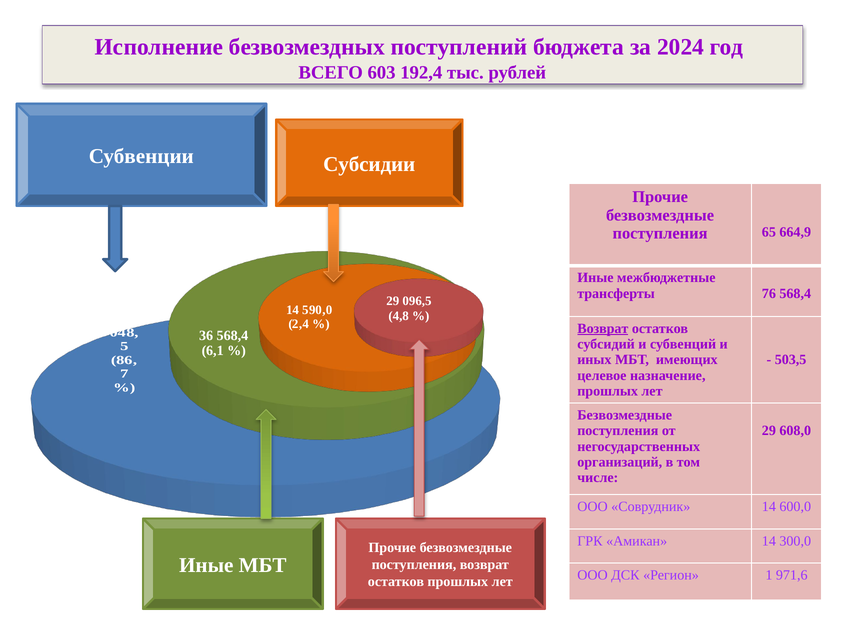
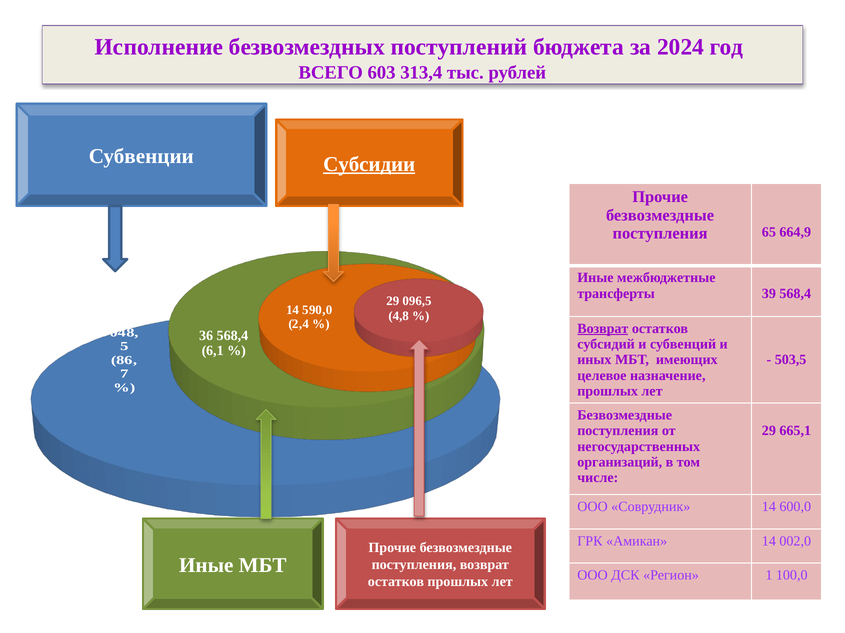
192,4: 192,4 -> 313,4 (421, 73)
Субсидии underline: none -> present (369, 164)
76: 76 -> 39 (769, 294)
608,0: 608,0 -> 665,1 (795, 431)
300,0: 300,0 -> 002,0 (795, 542)
971,6: 971,6 -> 100,0 (792, 576)
